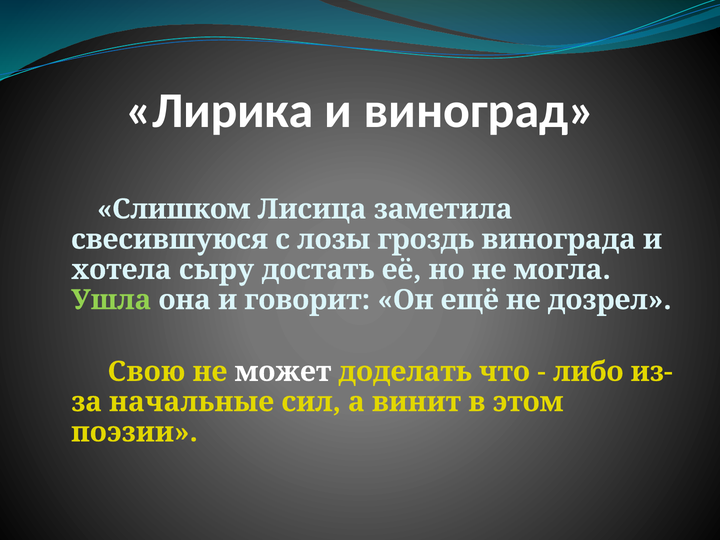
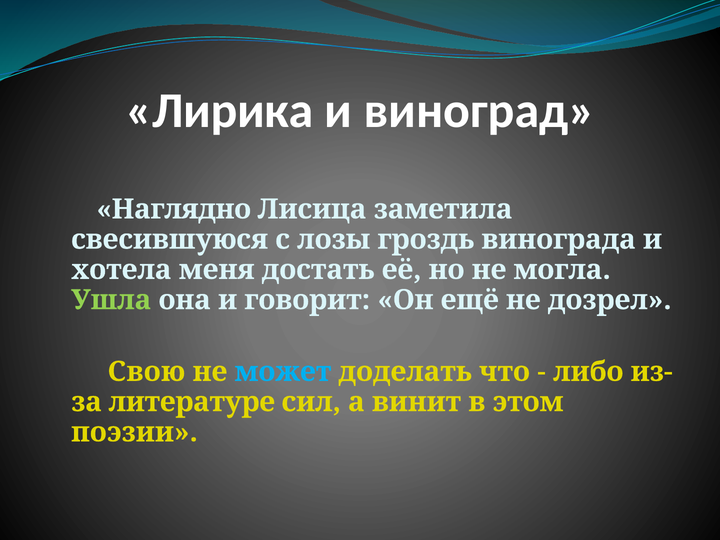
Слишком: Слишком -> Наглядно (174, 209)
сыру: сыру -> меня (217, 270)
может colour: white -> light blue (283, 372)
начальные: начальные -> литературе (192, 402)
